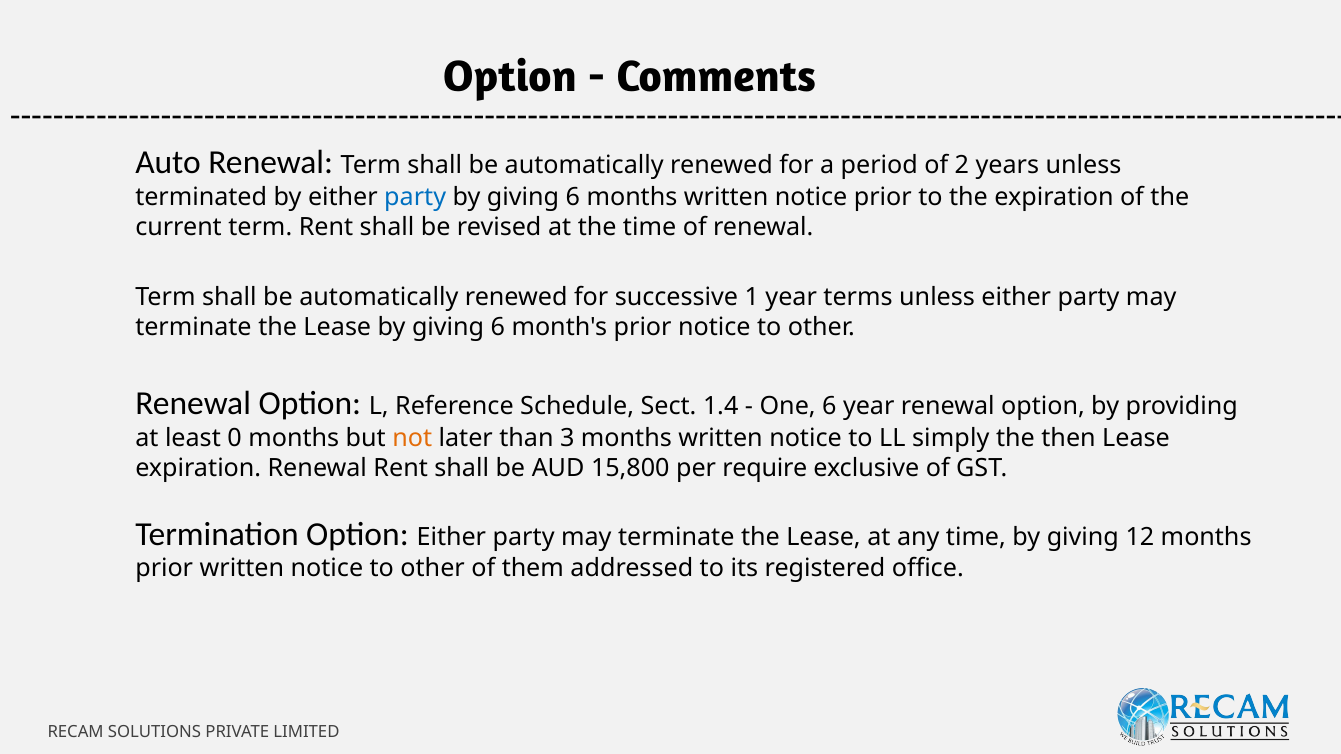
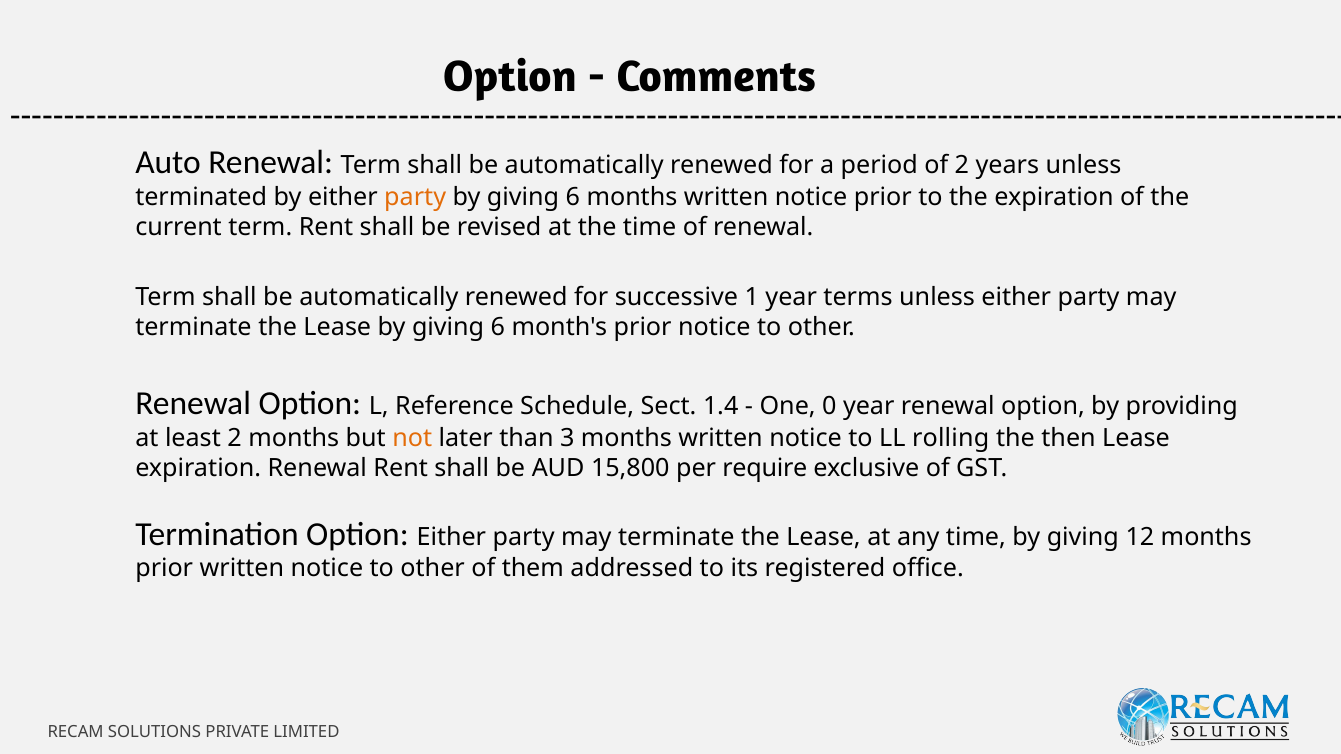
party colour: blue -> orange (415, 197)
One 6: 6 -> 0 (829, 406)
least 0: 0 -> 2 (235, 438)
simply: simply -> rolling (951, 438)
